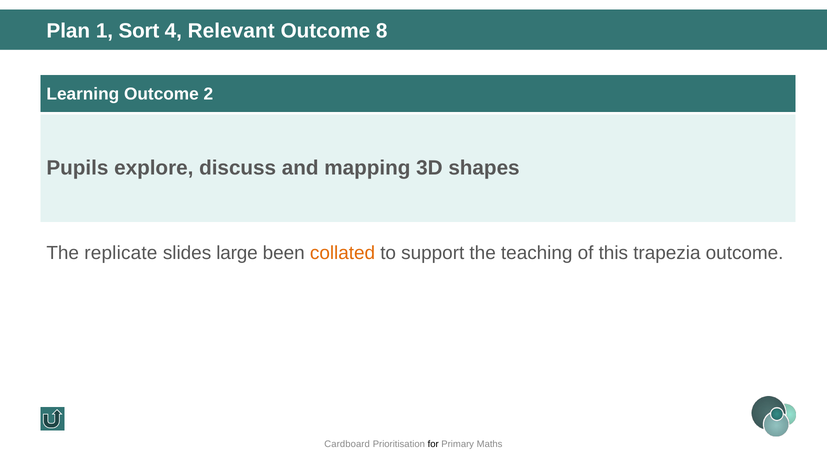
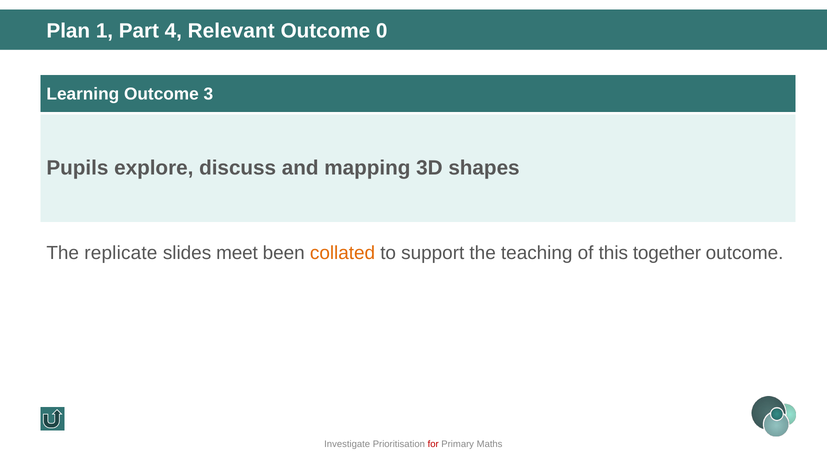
Sort: Sort -> Part (139, 31)
8: 8 -> 0 (382, 31)
2: 2 -> 3 (208, 94)
large: large -> meet (237, 253)
trapezia: trapezia -> together (667, 253)
Cardboard: Cardboard -> Investigate (347, 444)
for colour: black -> red (433, 444)
